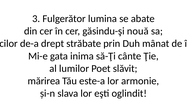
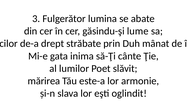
nouă: nouă -> lume (138, 31)
